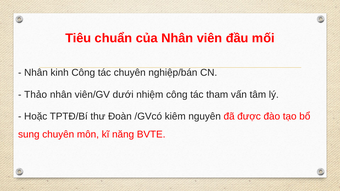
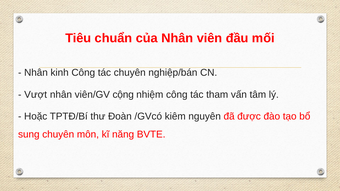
Thảo: Thảo -> Vượt (36, 95)
dưới: dưới -> cộng (123, 95)
